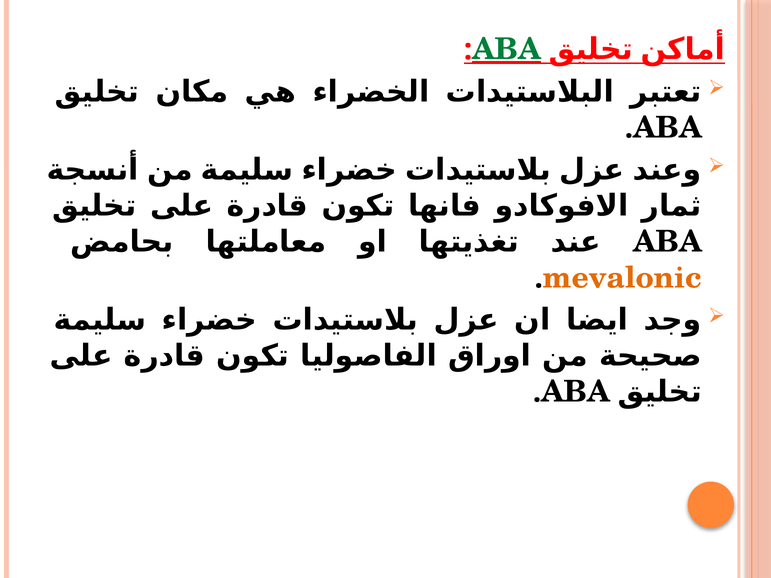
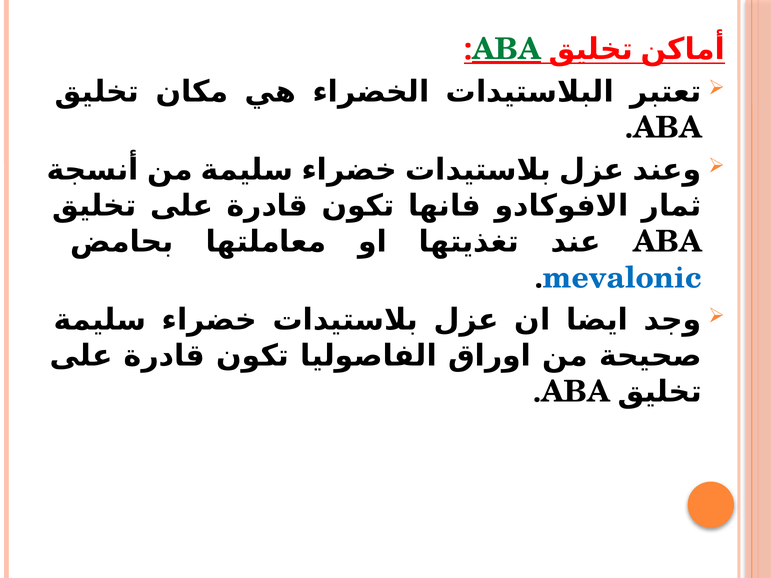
mevalonic colour: orange -> blue (622, 278)
